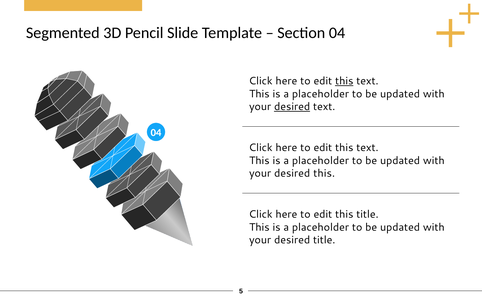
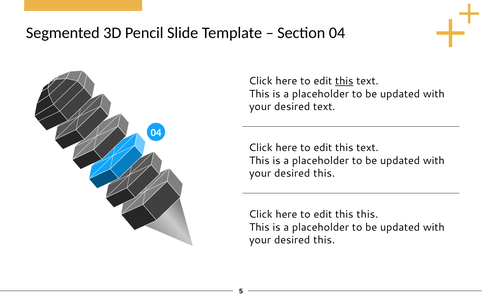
desired underline: present -> none (292, 107)
edit this title: title -> this (367, 215)
title: title -> this (324, 240)
